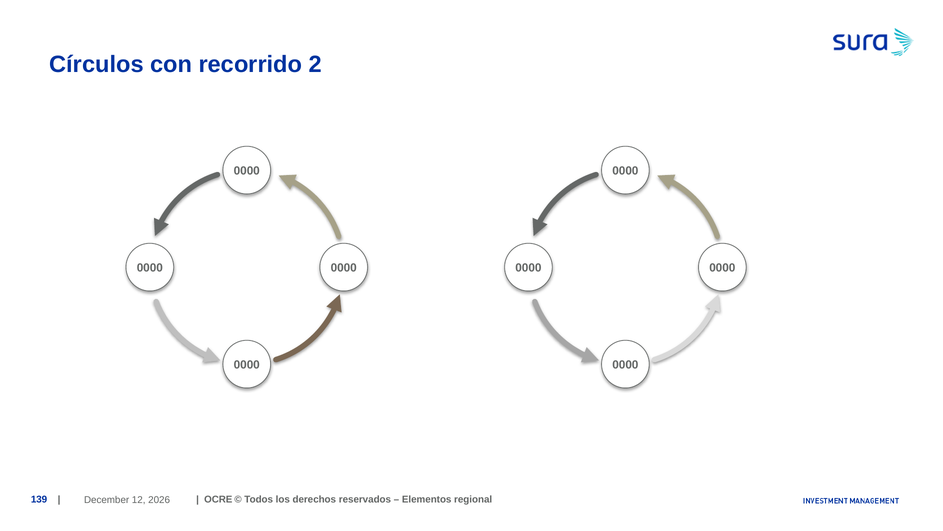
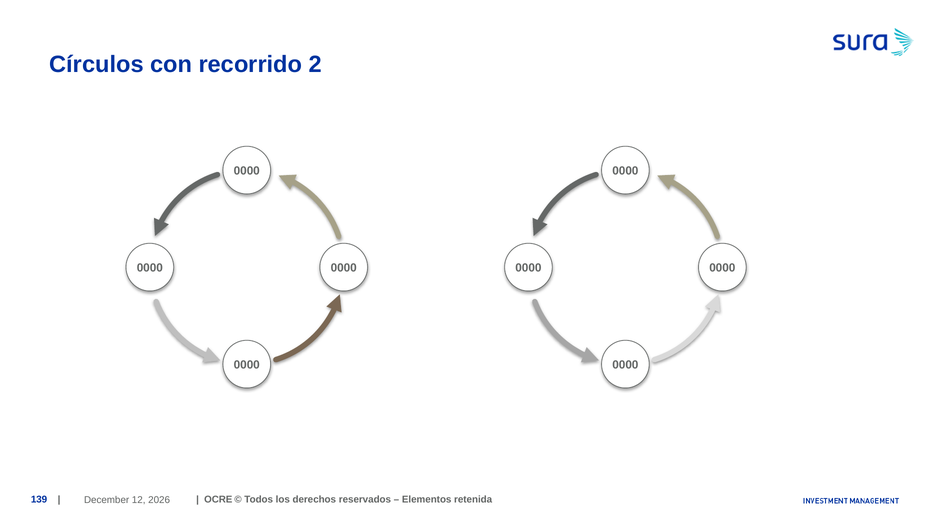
regional: regional -> retenida (473, 499)
